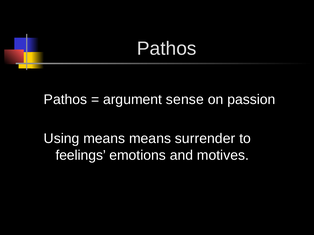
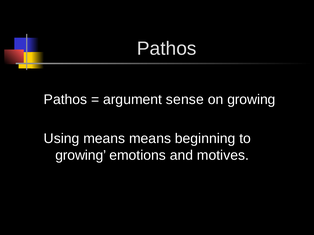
on passion: passion -> growing (251, 100)
surrender: surrender -> beginning (205, 139)
feelings: feelings -> growing (81, 156)
